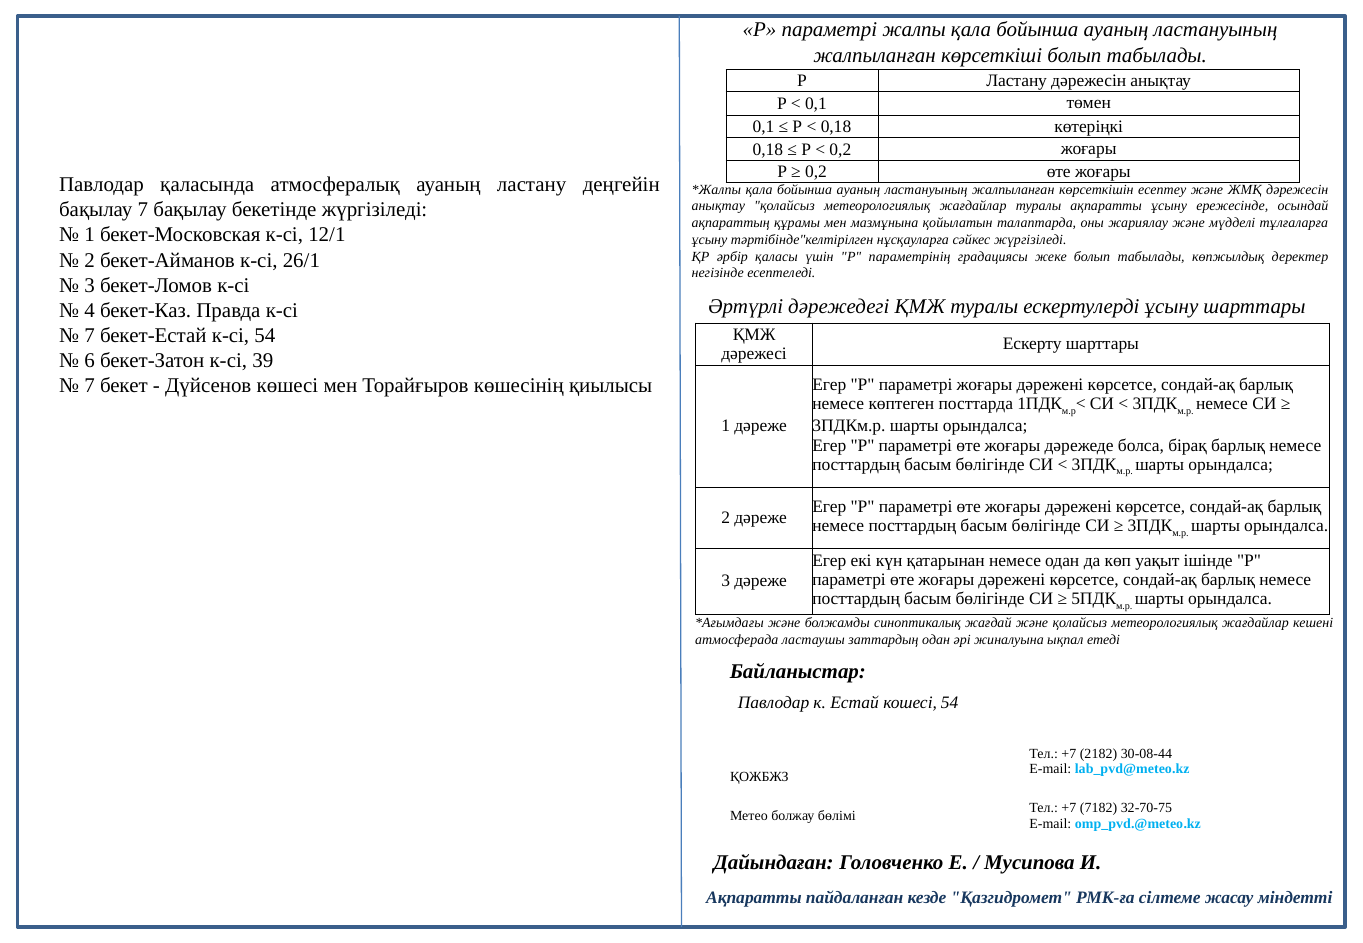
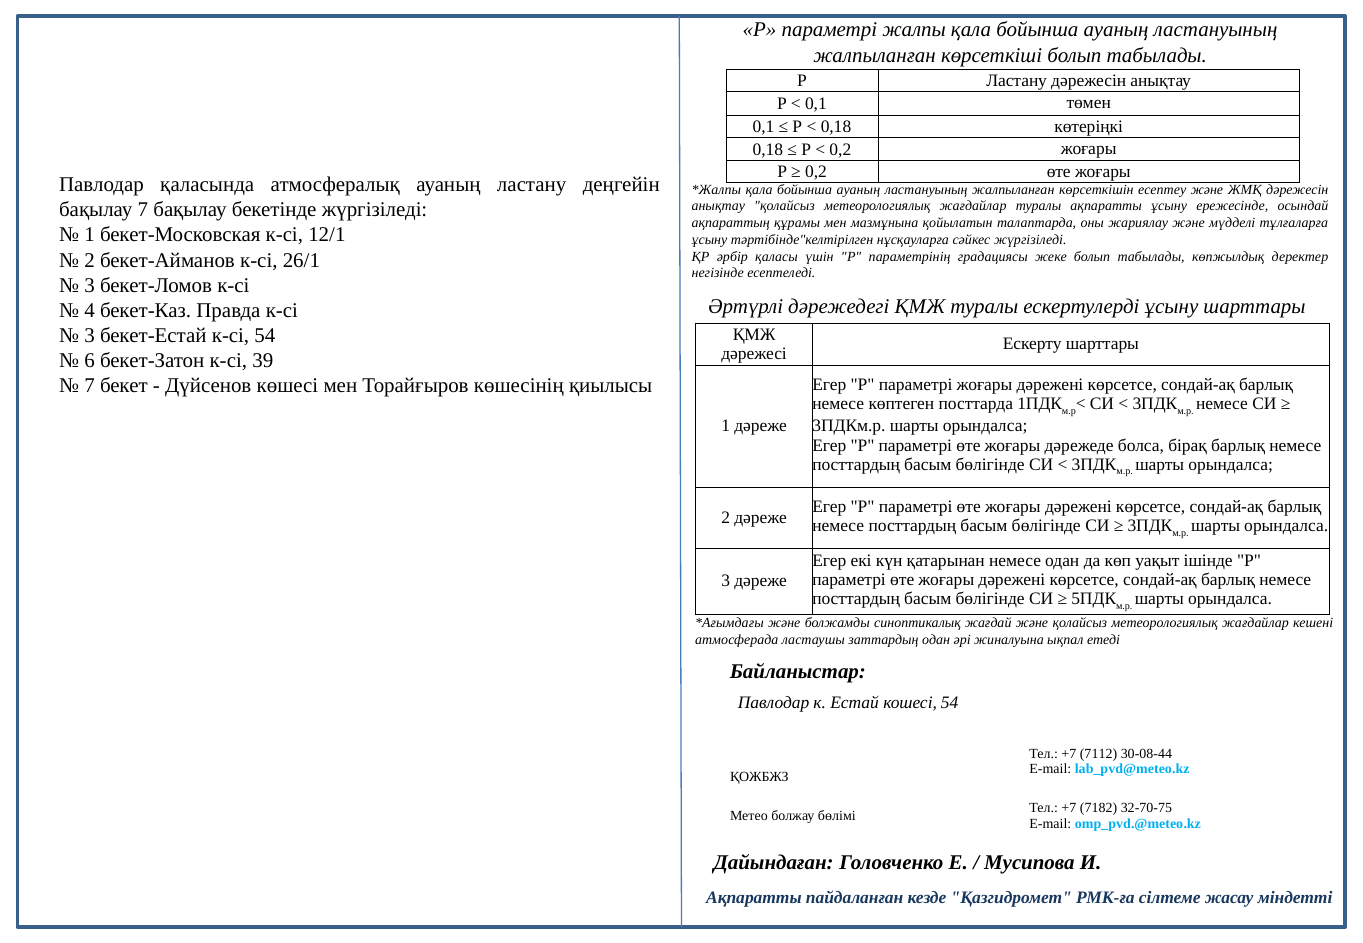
7: 7 -> 3 (90, 336)
2182: 2182 -> 7112 (1099, 754)
